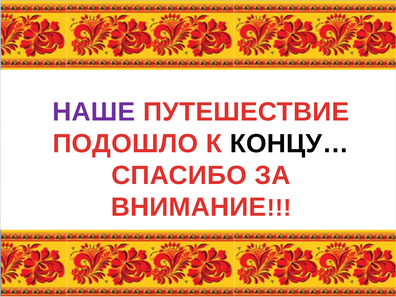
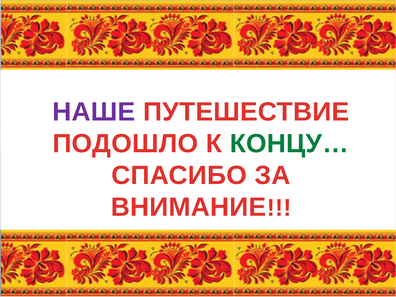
КОНЦУ… colour: black -> green (289, 144)
